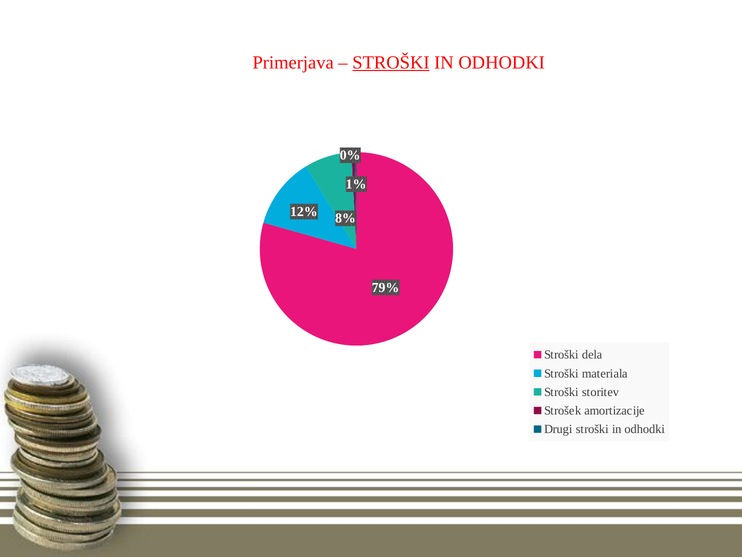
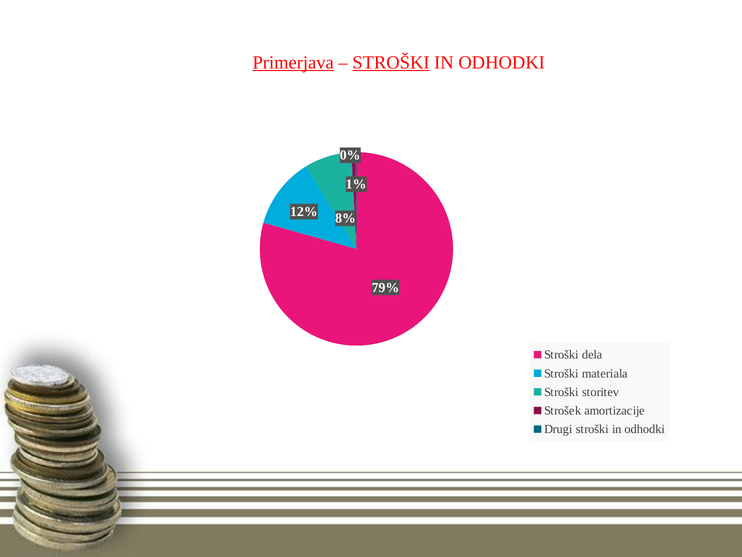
Primerjava underline: none -> present (293, 62)
